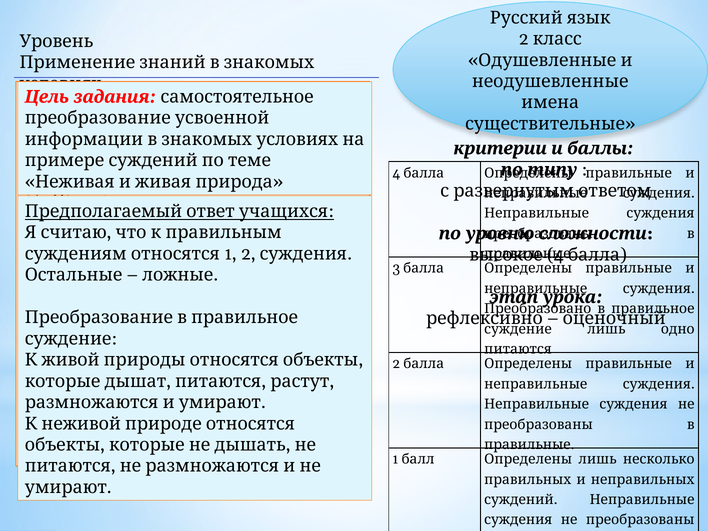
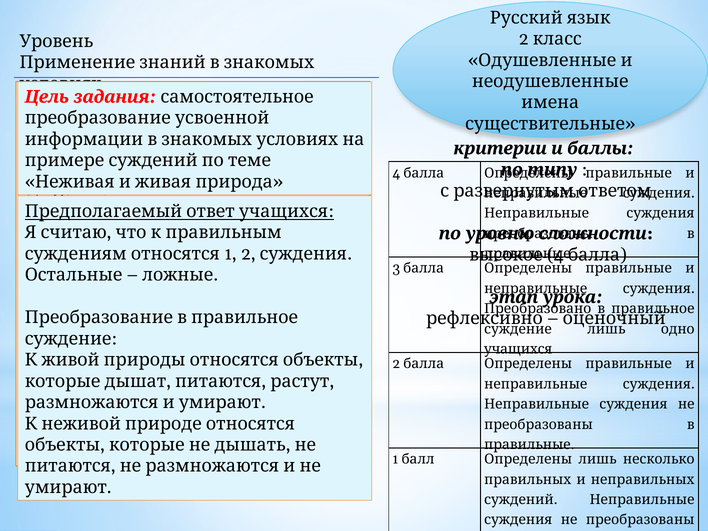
питаются: питаются -> учащихся (518, 349)
